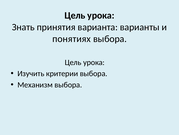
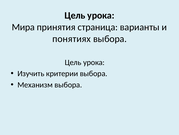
Знать: Знать -> Мира (23, 27)
варианта: варианта -> страница (98, 27)
